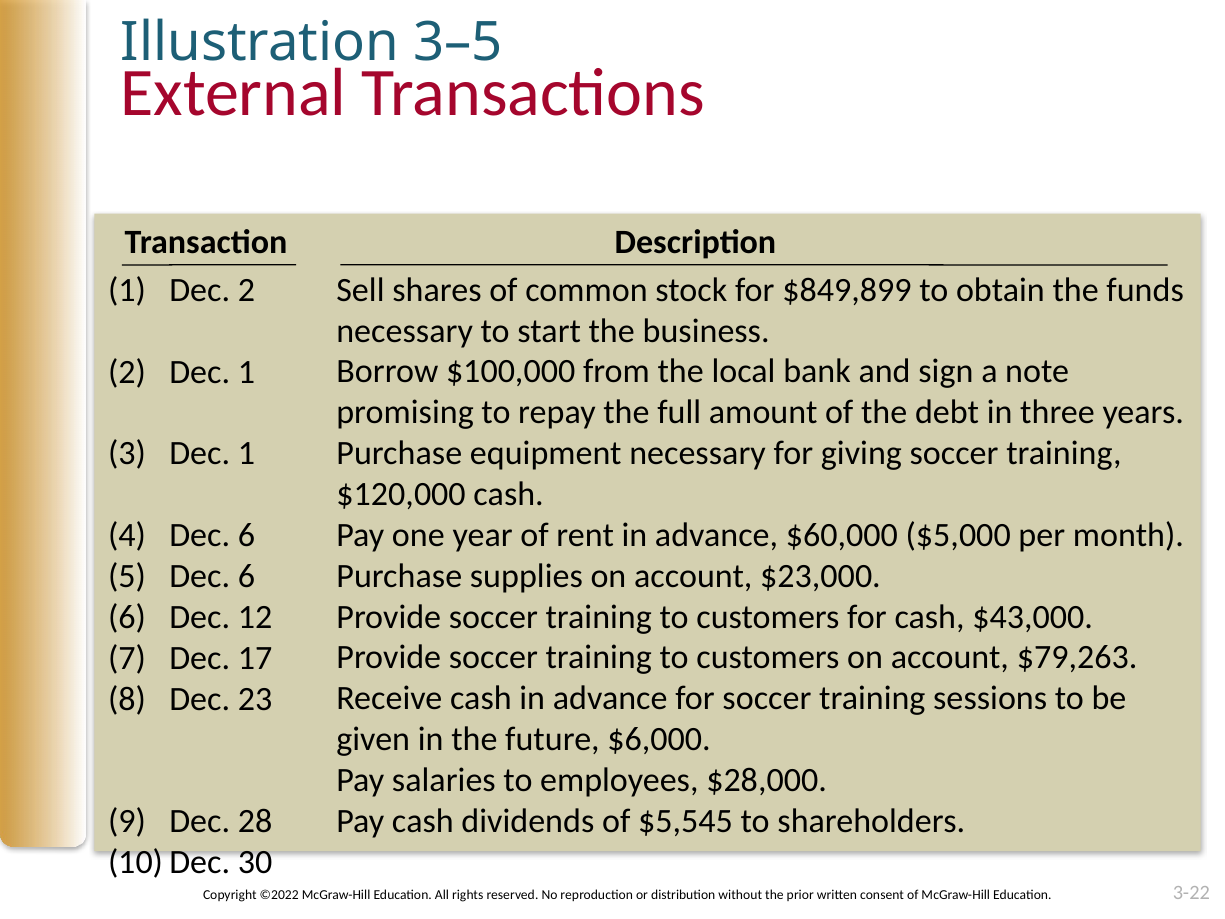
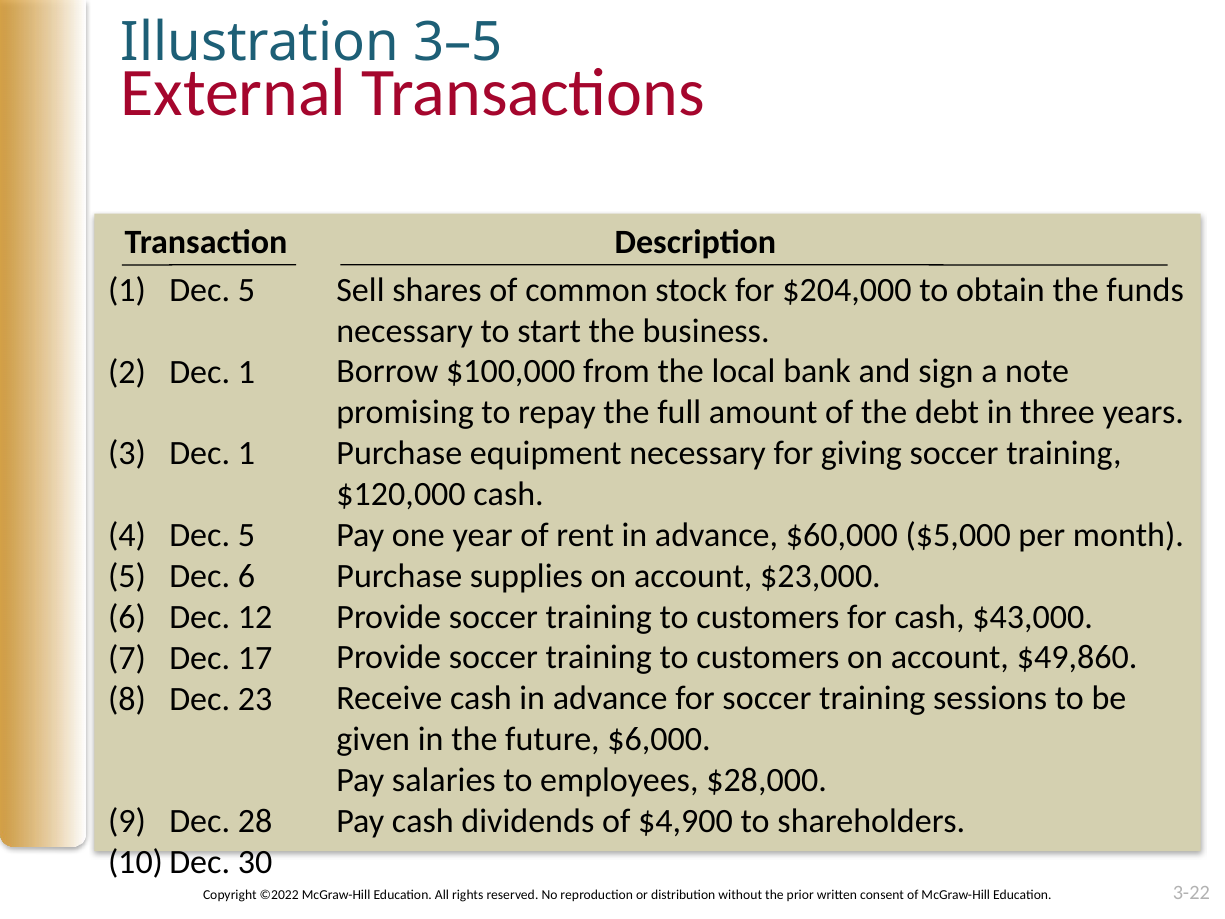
$849,899: $849,899 -> $204,000 (847, 290)
1 Dec 2: 2 -> 5 (246, 290)
6: 6 -> 5 (246, 535)
$79,263: $79,263 -> $49,860 (1077, 658)
$5,545: $5,545 -> $4,900 (685, 821)
